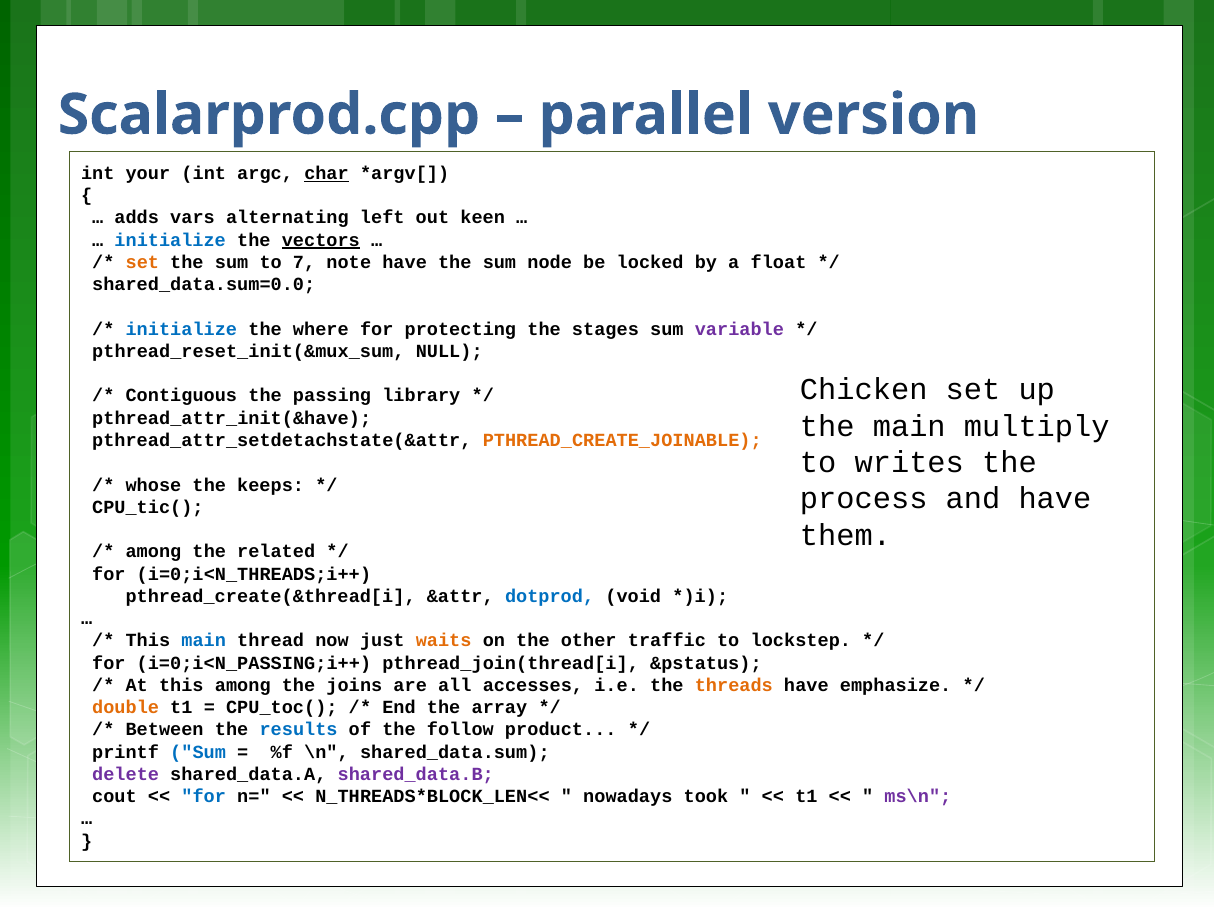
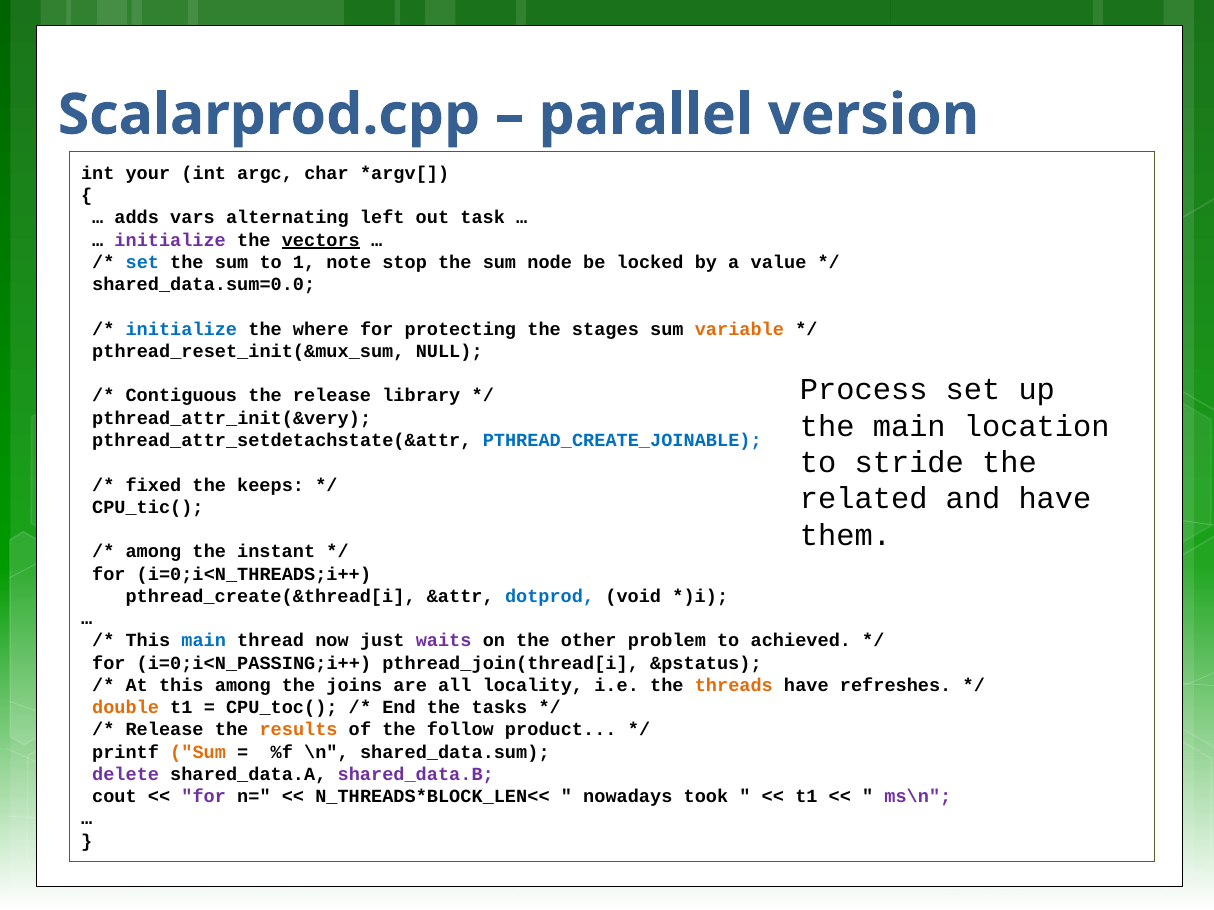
char underline: present -> none (326, 173)
keen: keen -> task (483, 218)
initialize colour: blue -> purple (170, 240)
set colour: orange -> blue (142, 262)
7: 7 -> 1 (304, 262)
note have: have -> stop (405, 262)
float: float -> value (779, 262)
variable colour: purple -> orange (739, 329)
Chicken: Chicken -> Process (864, 390)
the passing: passing -> release (332, 396)
pthread_attr_init(&have: pthread_attr_init(&have -> pthread_attr_init(&very (232, 418)
multiply: multiply -> location (1037, 426)
PTHREAD_CREATE_JOINABLE colour: orange -> blue (622, 441)
writes: writes -> stride (909, 463)
whose: whose -> fixed (153, 485)
process: process -> related (864, 499)
related: related -> instant (276, 552)
waits colour: orange -> purple (444, 641)
traffic: traffic -> problem (667, 641)
lockstep: lockstep -> achieved (801, 641)
accesses: accesses -> locality (533, 686)
emphasize: emphasize -> refreshes (896, 686)
array: array -> tasks (499, 708)
Between: Between -> Release (165, 730)
results colour: blue -> orange (299, 730)
Sum colour: blue -> orange (198, 752)
for colour: blue -> purple (204, 797)
